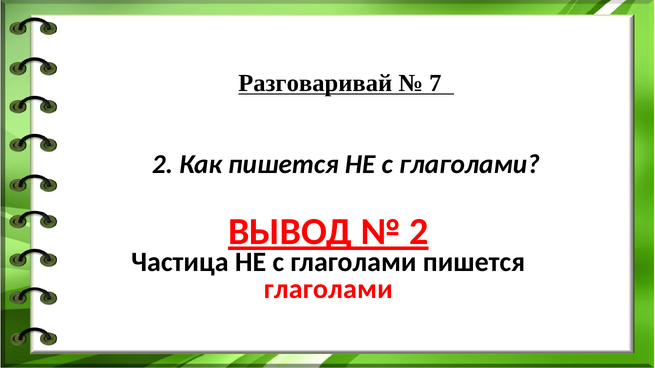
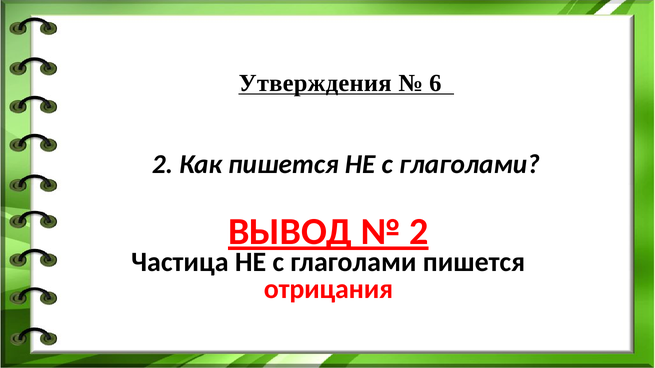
Разговаривай: Разговаривай -> Утверждения (315, 83)
7: 7 -> 6 (435, 83)
глаголами: глаголами -> отрицания (328, 289)
